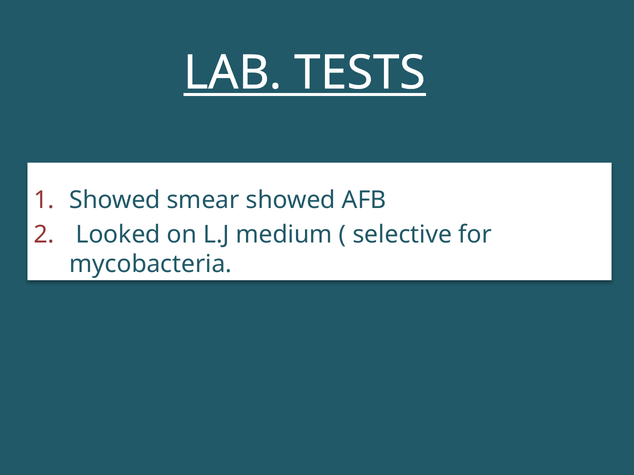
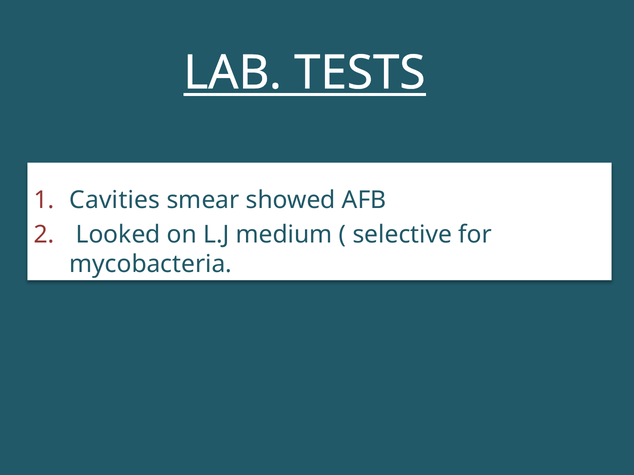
Showed: Showed -> Cavities (115, 200)
